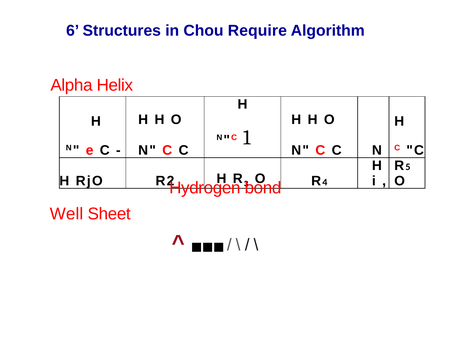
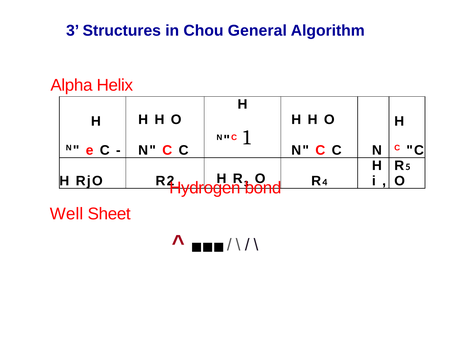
6: 6 -> 3 (73, 31)
Require: Require -> General (257, 31)
